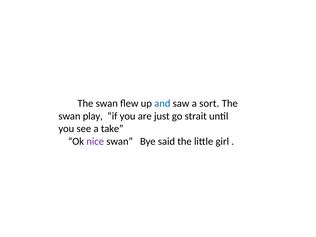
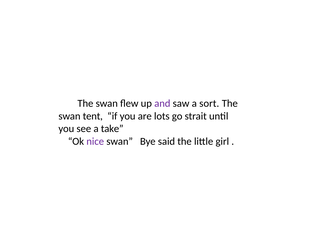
and colour: blue -> purple (162, 103)
play: play -> tent (93, 116)
just: just -> lots (162, 116)
